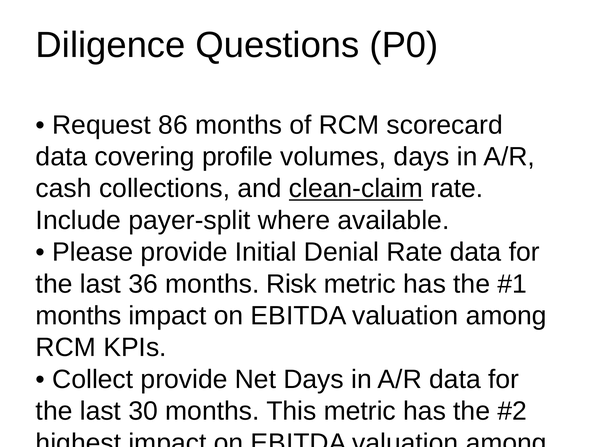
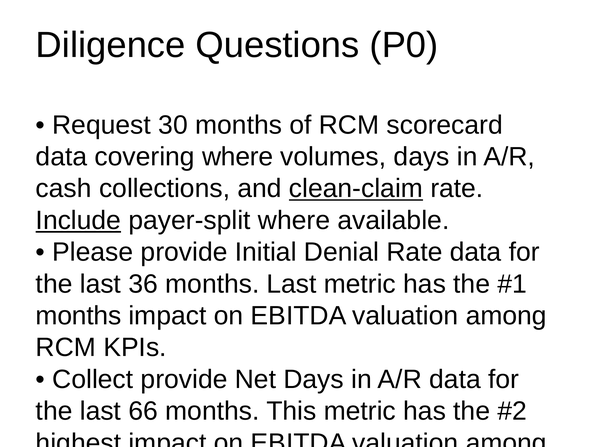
86: 86 -> 30 (173, 125)
covering profile: profile -> where (238, 157)
Include underline: none -> present (78, 220)
months Risk: Risk -> Last (291, 284)
30: 30 -> 66 (143, 411)
